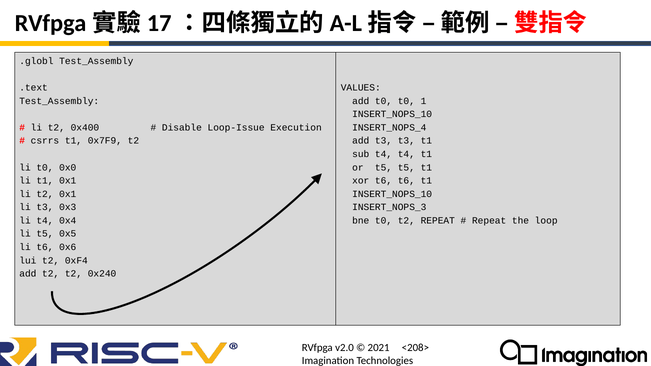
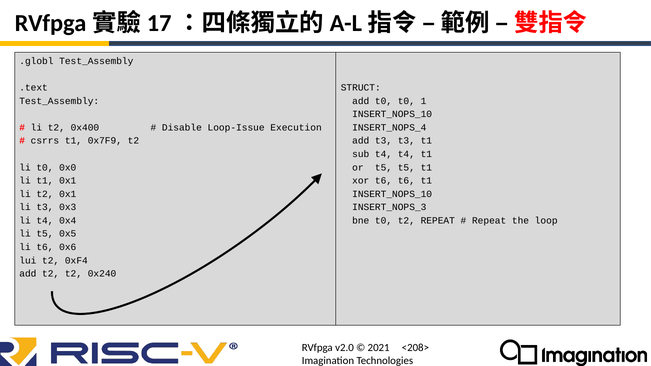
VALUES: VALUES -> STRUCT (361, 88)
